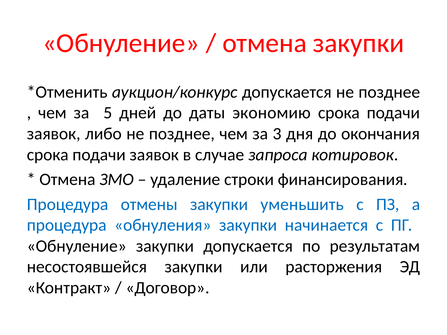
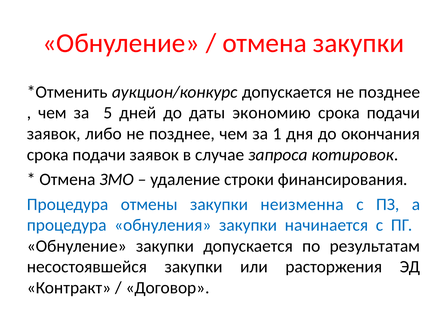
3: 3 -> 1 (277, 134)
уменьшить: уменьшить -> неизменна (302, 204)
